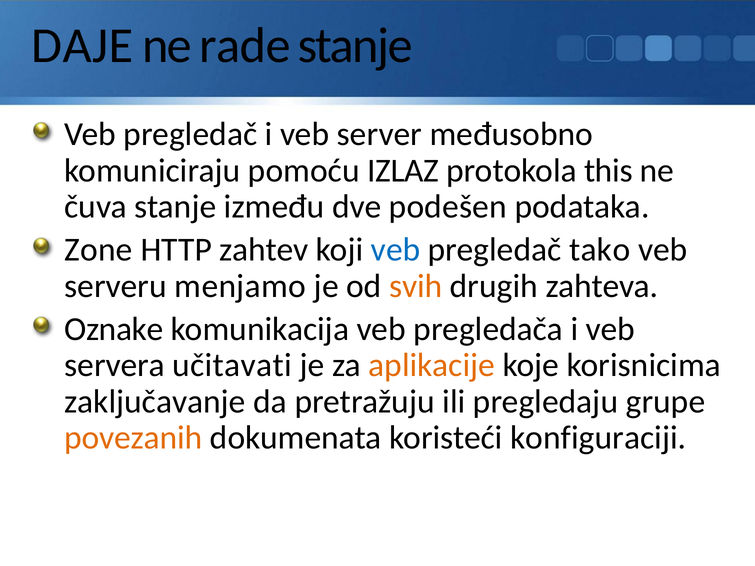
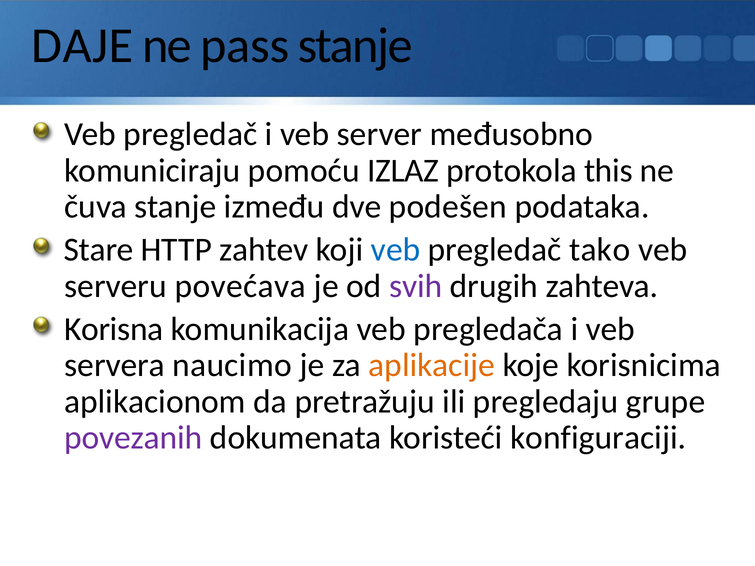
rade: rade -> pass (245, 46)
Zone: Zone -> Stare (99, 250)
menjamo: menjamo -> povećava (240, 286)
svih colour: orange -> purple (416, 286)
Oznake: Oznake -> Korisna (114, 329)
učitavati: učitavati -> naucimo (232, 365)
zaključavanje: zaključavanje -> aplikacionom (155, 402)
povezanih colour: orange -> purple (133, 438)
